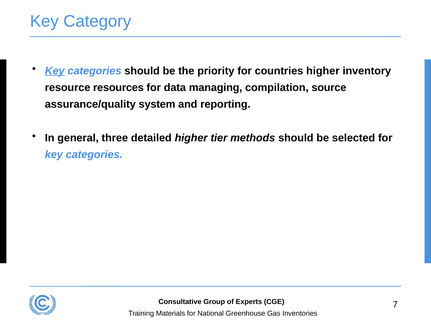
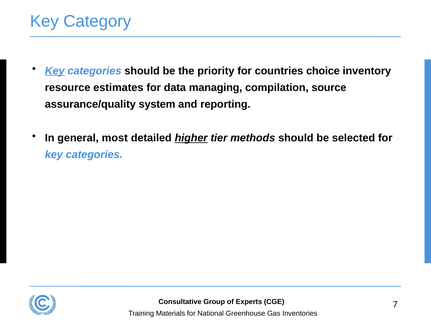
countries higher: higher -> choice (323, 71)
resources: resources -> estimates (118, 88)
three: three -> most (115, 138)
higher underline: none -> present (191, 138)
